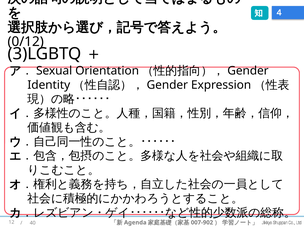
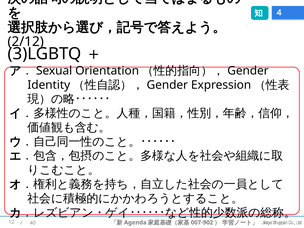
0/12: 0/12 -> 2/12 (26, 42)
